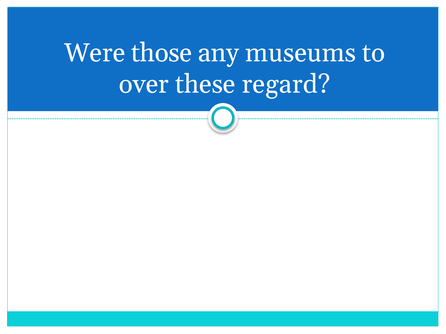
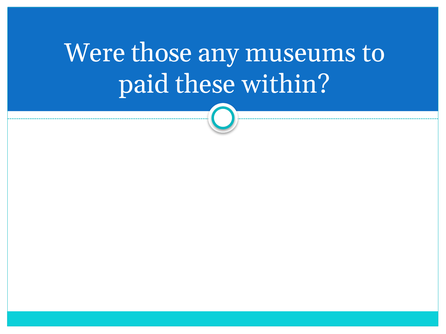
over: over -> paid (144, 84)
regard: regard -> within (286, 84)
